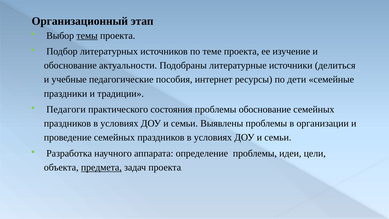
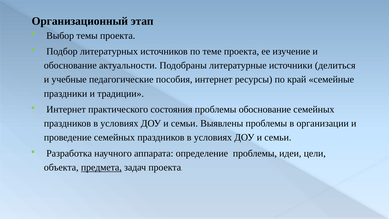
темы underline: present -> none (87, 36)
дети: дети -> край (297, 79)
Педагоги: Педагоги -> Интернет (66, 109)
